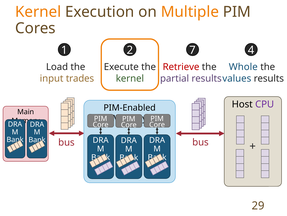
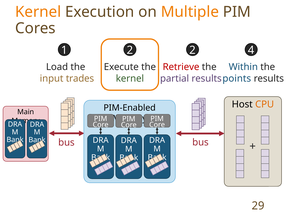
2 7: 7 -> 2 (193, 50)
Whole: Whole -> Within (243, 67)
values: values -> points (237, 78)
CPU colour: purple -> orange (265, 104)
